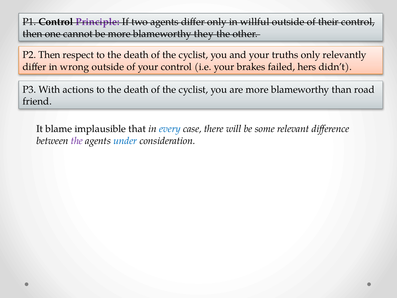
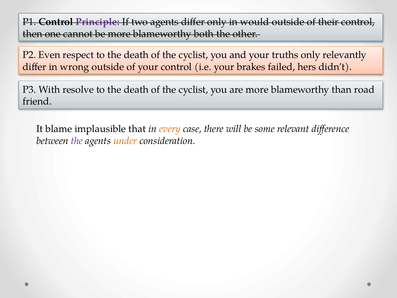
willful: willful -> would (255, 22)
they: they -> both (204, 34)
P2 Then: Then -> Even (49, 55)
actions: actions -> resolve (78, 89)
every colour: blue -> orange (170, 129)
under colour: blue -> orange (125, 141)
